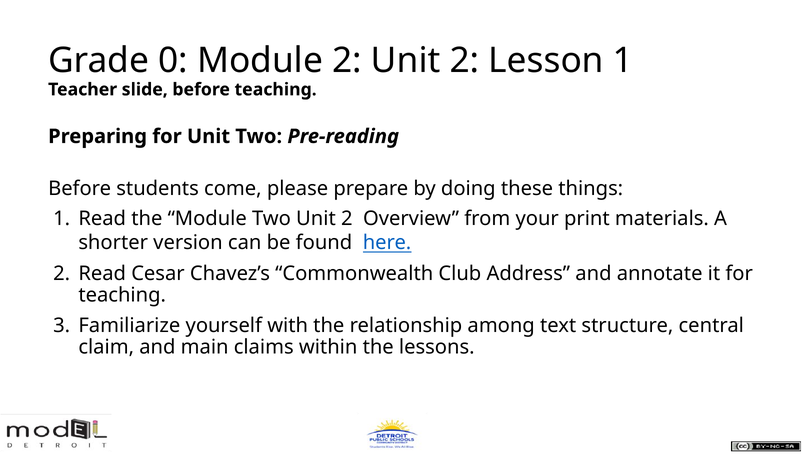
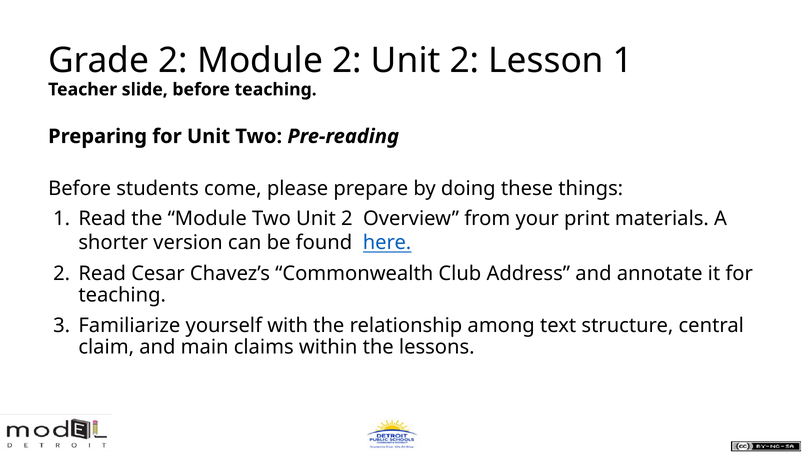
Grade 0: 0 -> 2 (173, 61)
